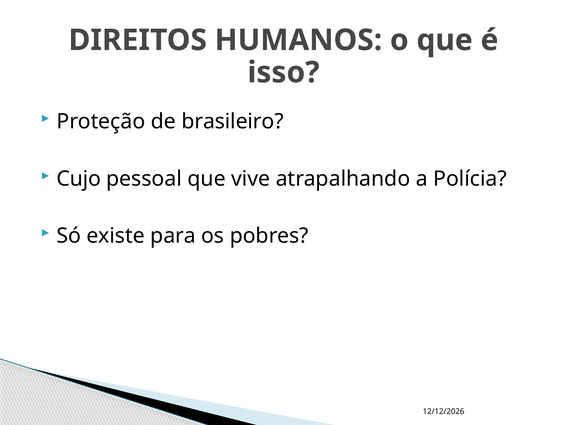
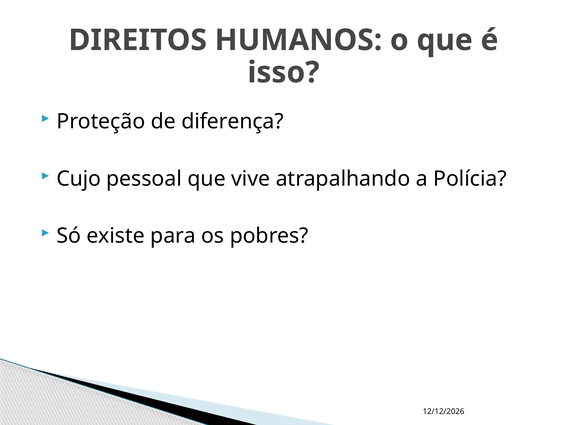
brasileiro: brasileiro -> diferença (233, 122)
